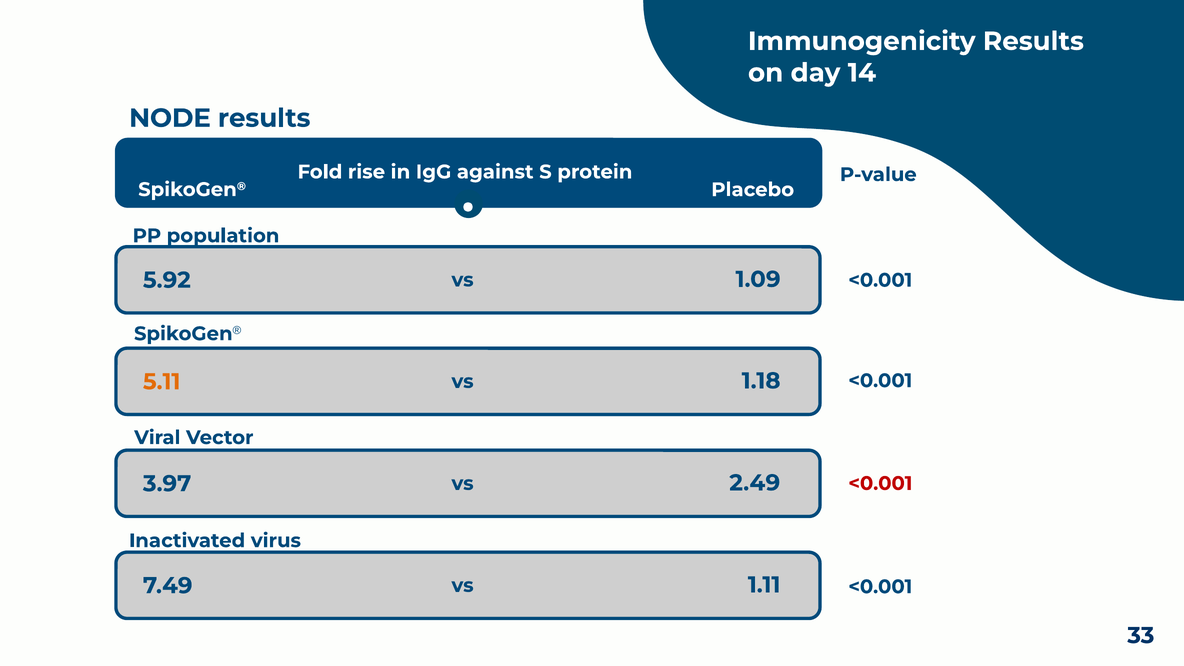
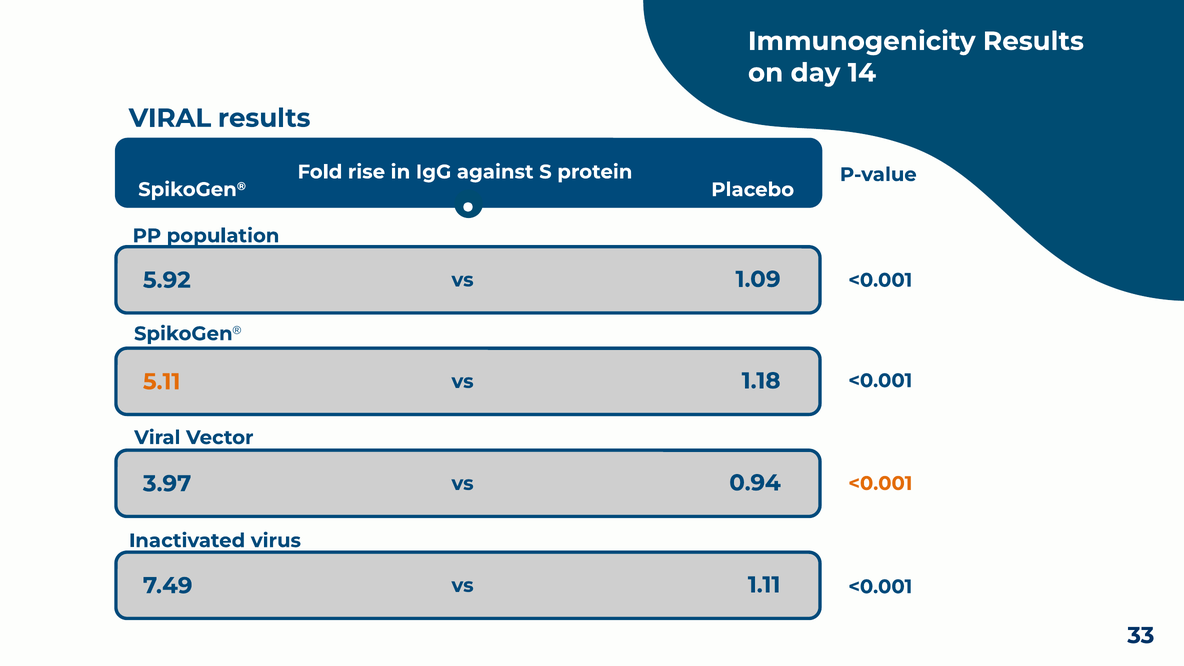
NODE: NODE -> VIRAL (170, 118)
2.49: 2.49 -> 0.94 (755, 483)
<0.001 colour: red -> orange (880, 483)
